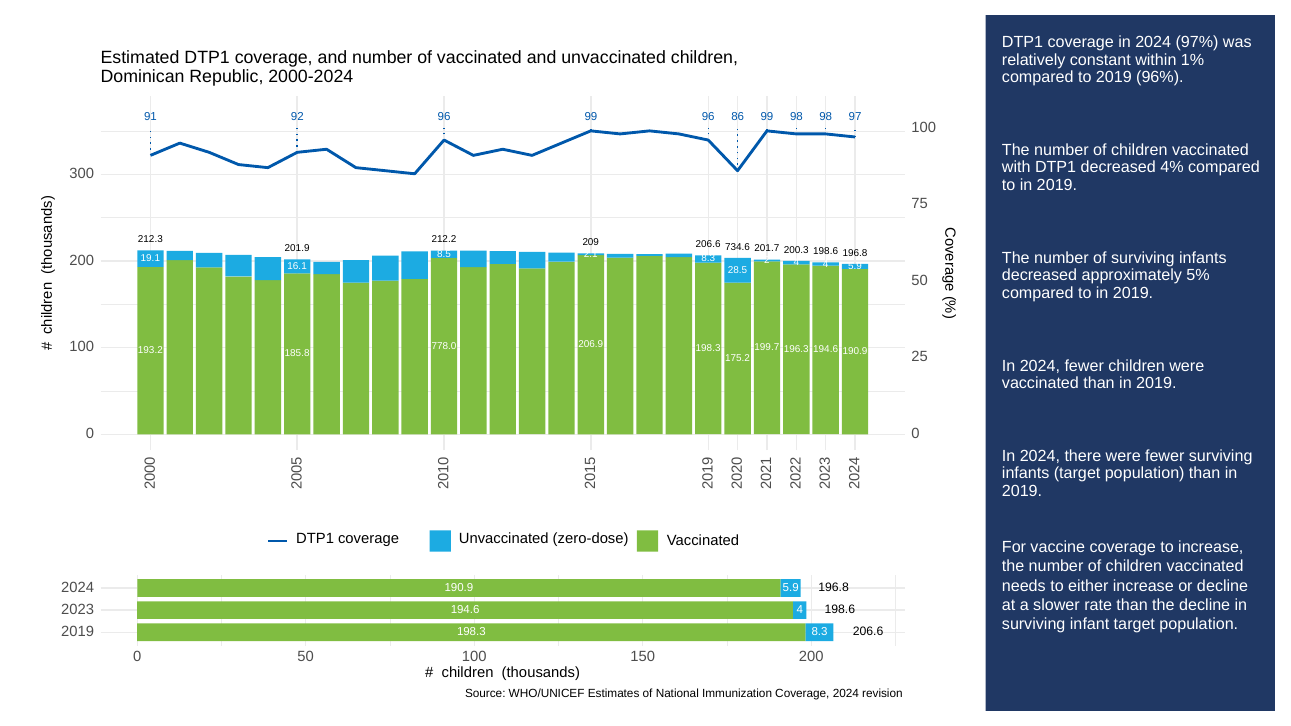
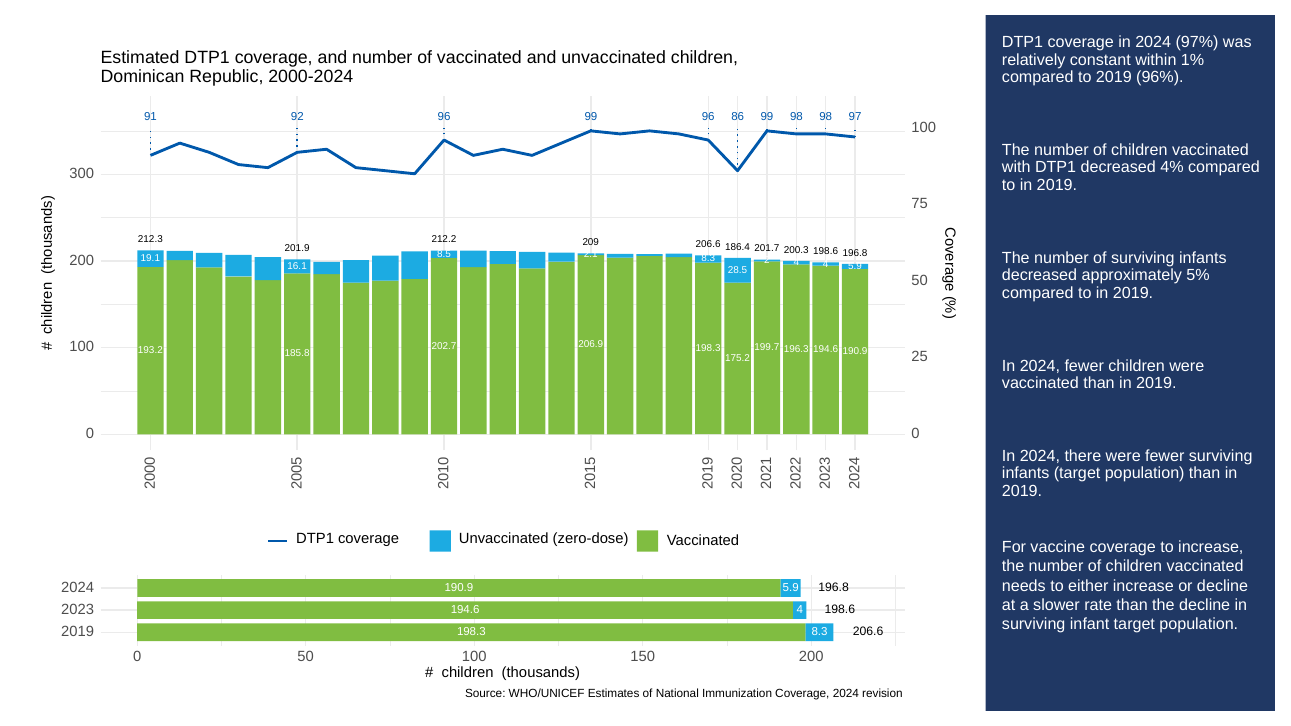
734.6: 734.6 -> 186.4 (738, 247)
778.0: 778.0 -> 202.7 (444, 346)
